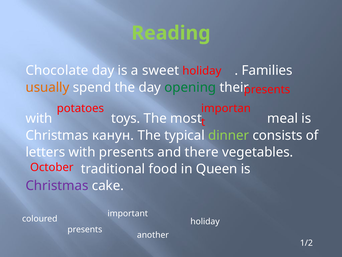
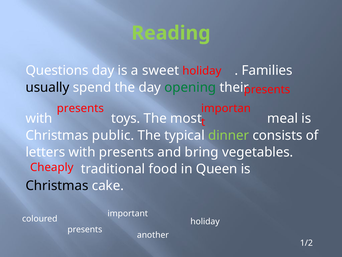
Chocolate: Chocolate -> Questions (57, 70)
usually colour: orange -> black (48, 87)
potatoes: potatoes -> presents (80, 108)
канун: канун -> public (113, 135)
there: there -> bring (202, 152)
October: October -> Cheaply (52, 167)
Christmas colour: purple -> black (57, 185)
